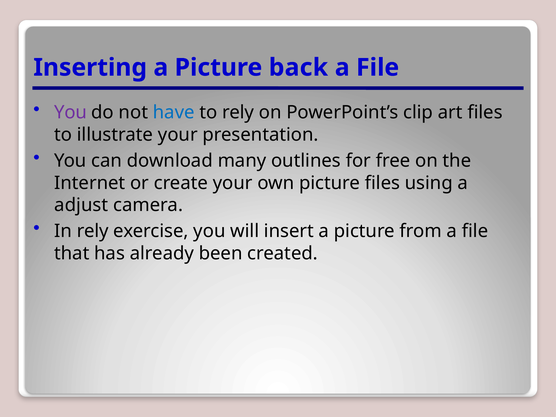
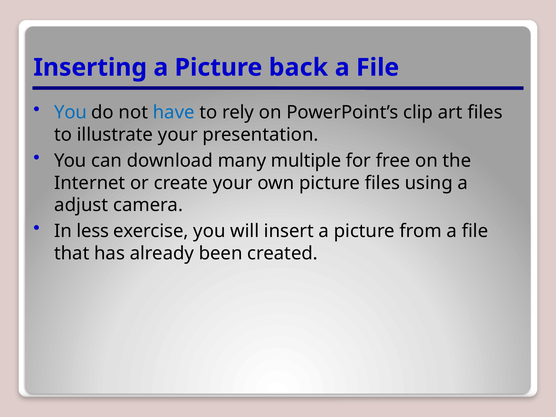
You colour: purple -> blue (70, 113)
outlines: outlines -> multiple (306, 161)
In rely: rely -> less (93, 231)
